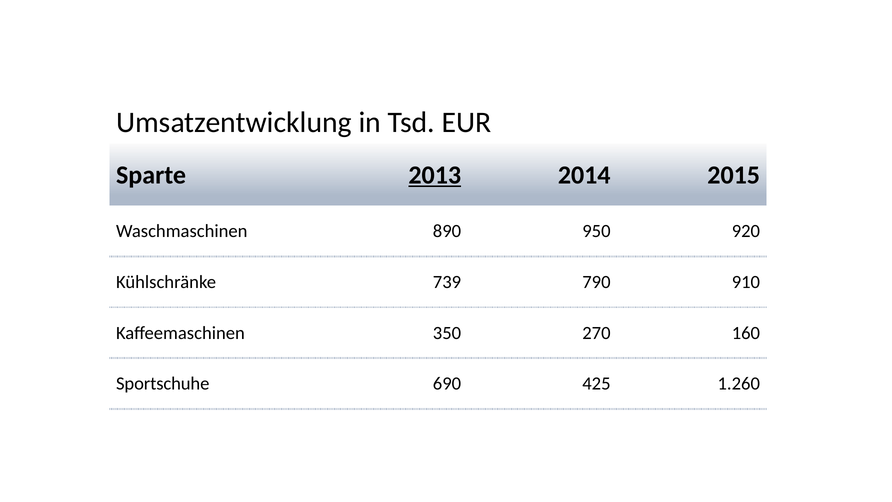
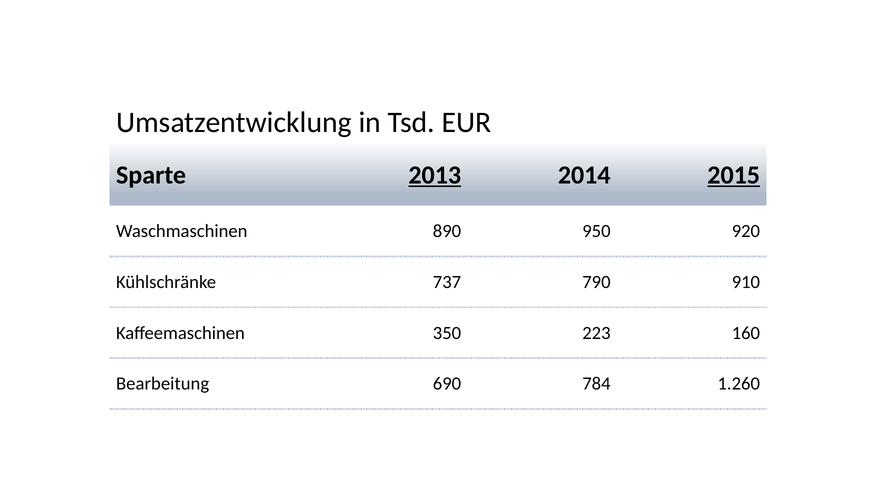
2015 underline: none -> present (734, 175)
739: 739 -> 737 (447, 282)
270: 270 -> 223 (596, 333)
Sportschuhe: Sportschuhe -> Bearbeitung (163, 384)
425: 425 -> 784 (596, 384)
